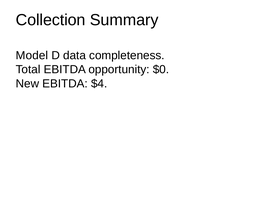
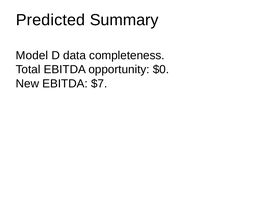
Collection: Collection -> Predicted (50, 20)
$4: $4 -> $7 (99, 83)
